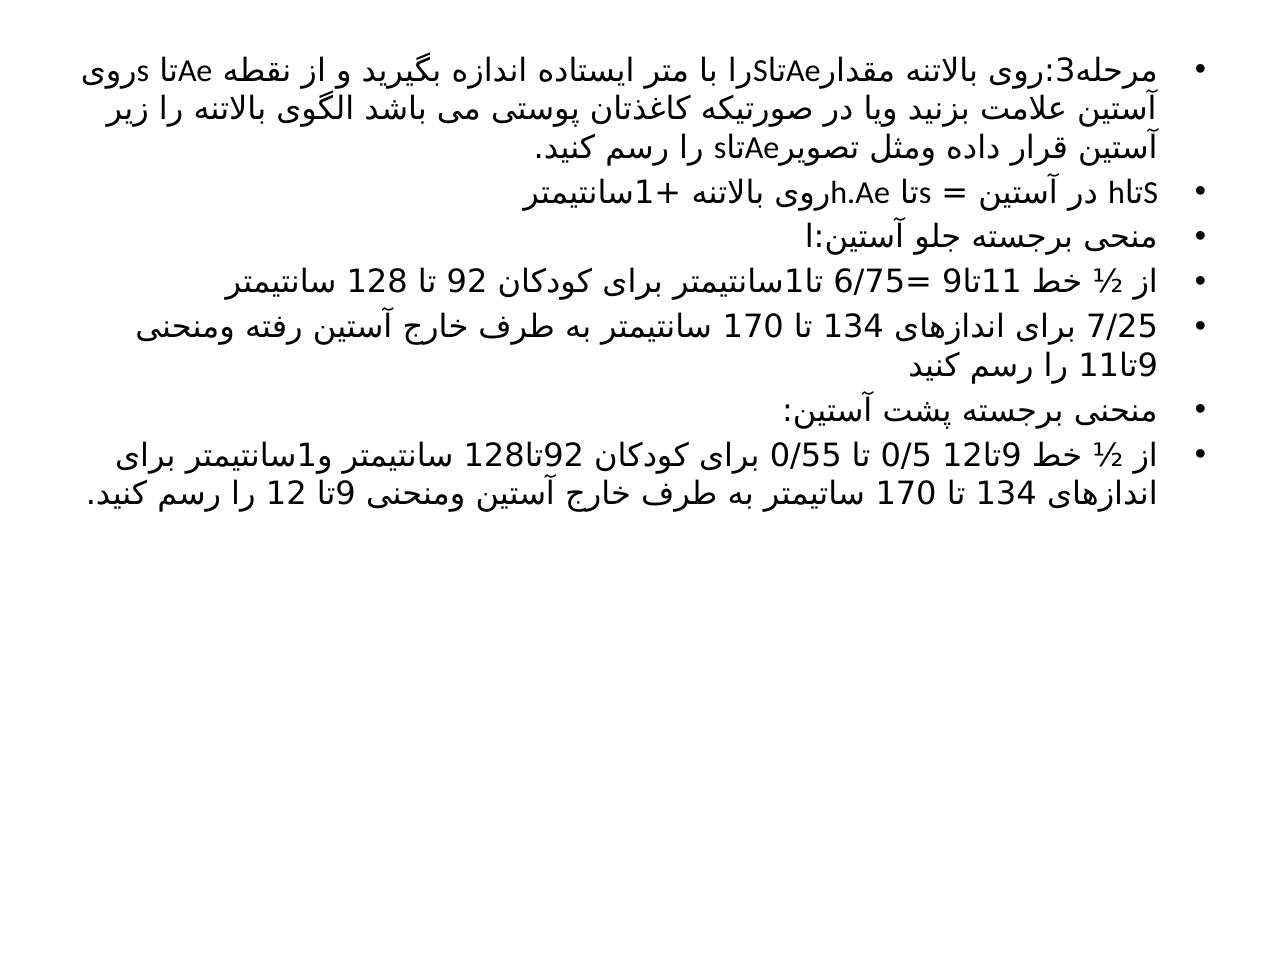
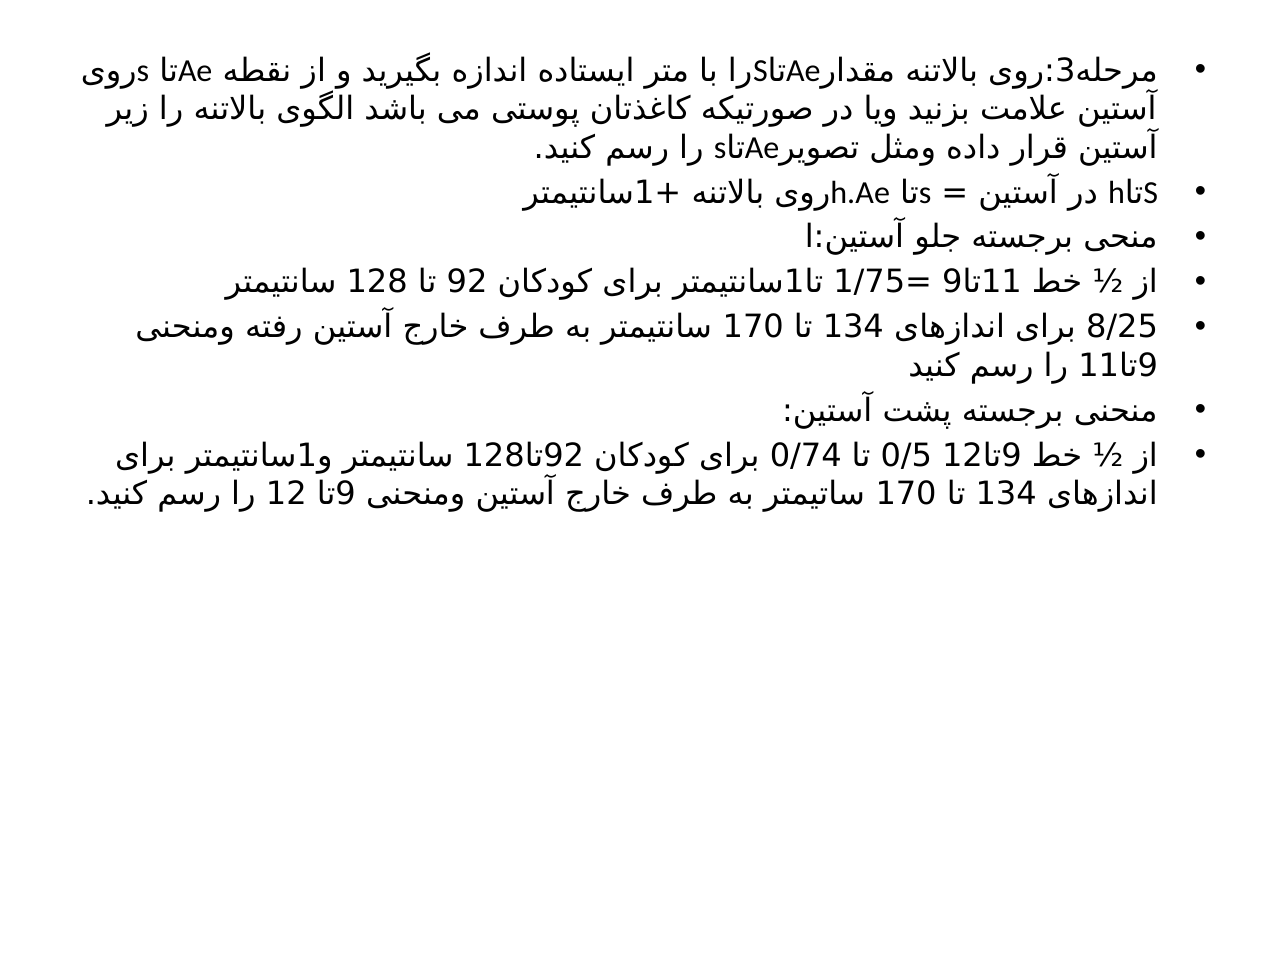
6/75: 6/75 -> 1/75 (869, 282)
7/25: 7/25 -> 8/25 (1122, 327)
0/55: 0/55 -> 0/74 (806, 456)
